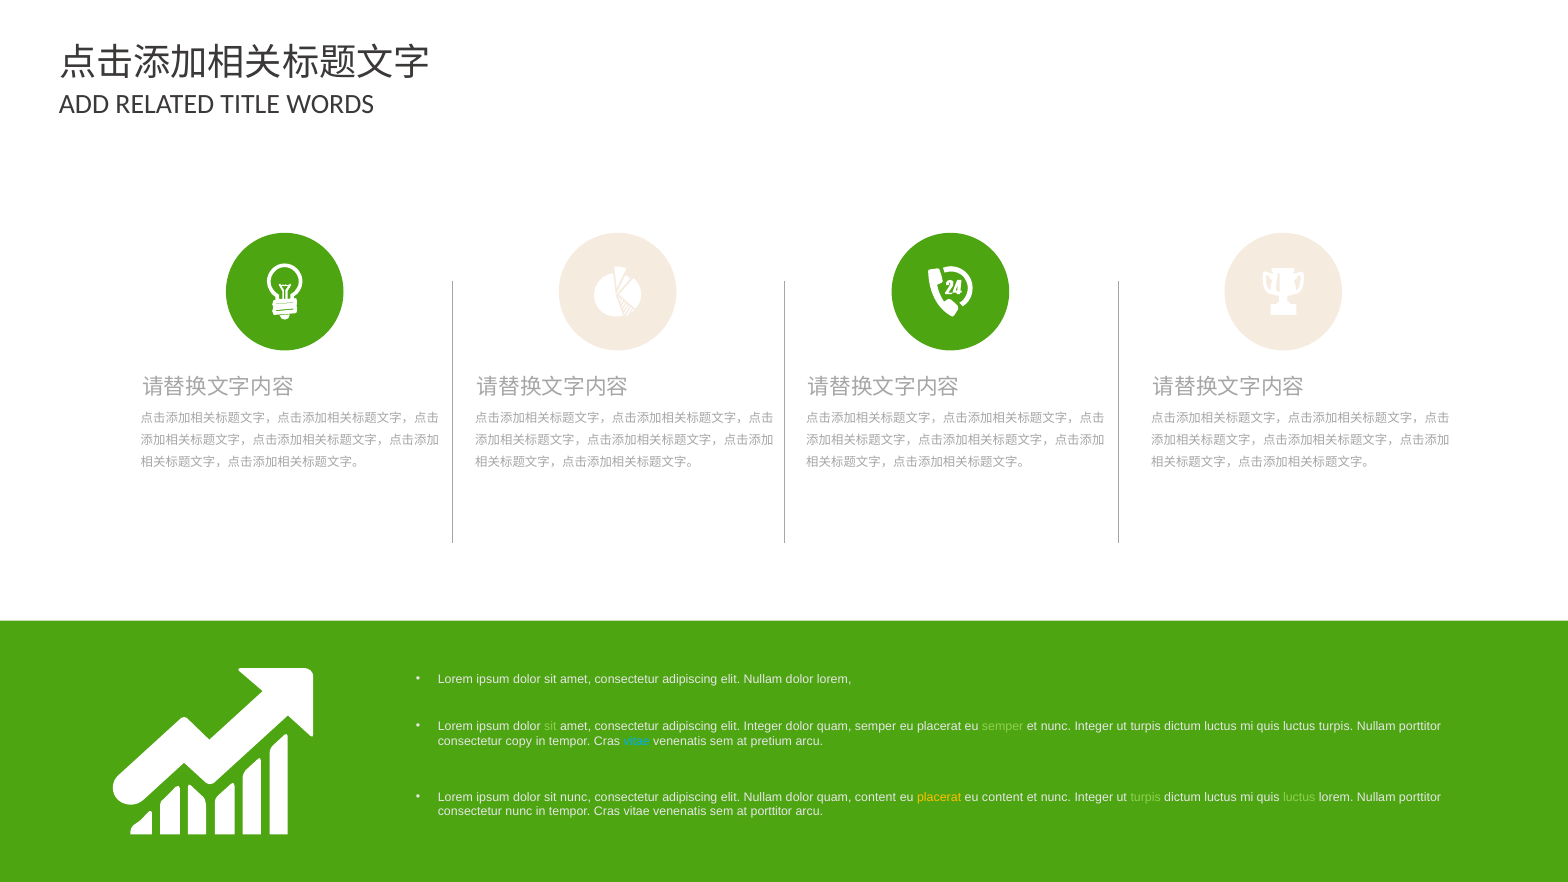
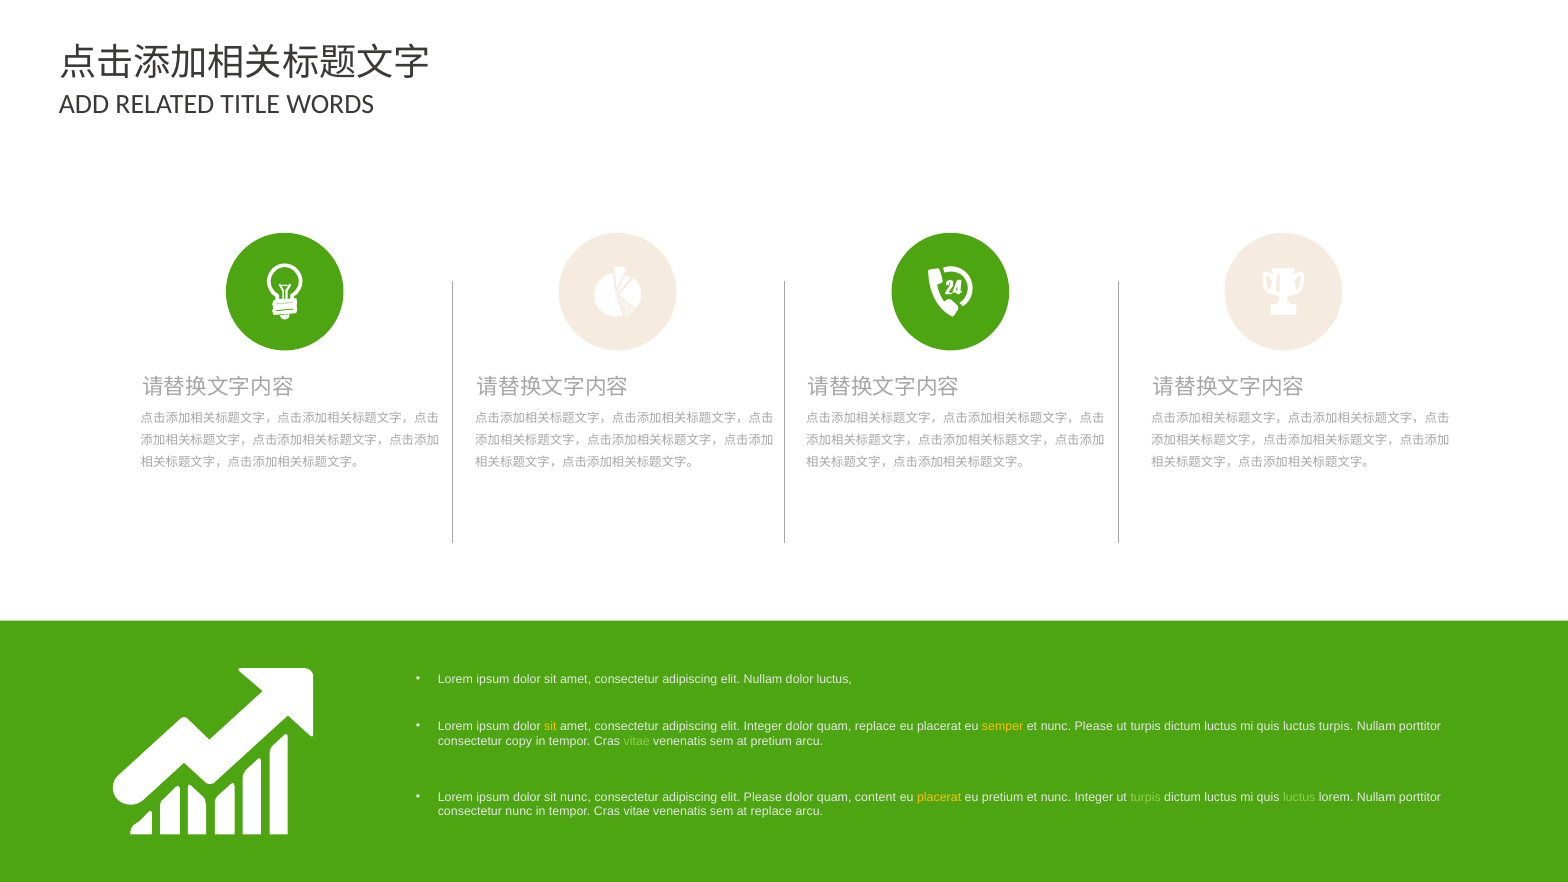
dolor lorem: lorem -> luctus (834, 679)
sit colour: light green -> yellow (550, 726)
quam semper: semper -> replace (876, 726)
semper colour: light green -> yellow (1003, 726)
Integer: Integer -> Please (1094, 726)
vitae colour: light blue -> light green (637, 741)
Nullam: Nullam -> Please (763, 797)
eu content: content -> pretium (1003, 797)
at porttitor: porttitor -> replace (771, 812)
